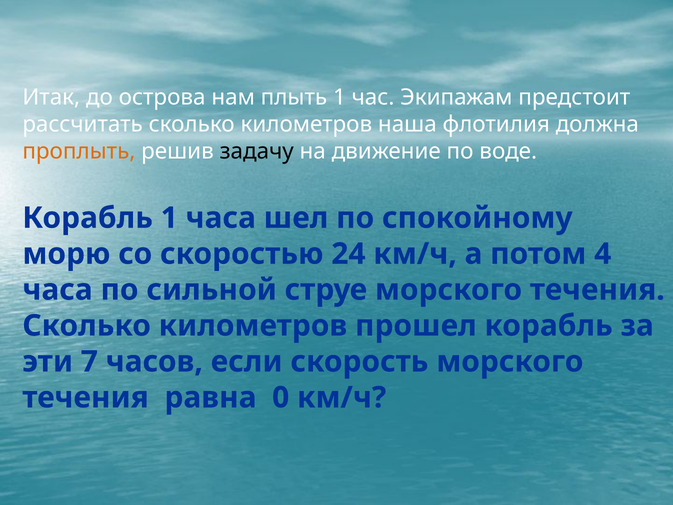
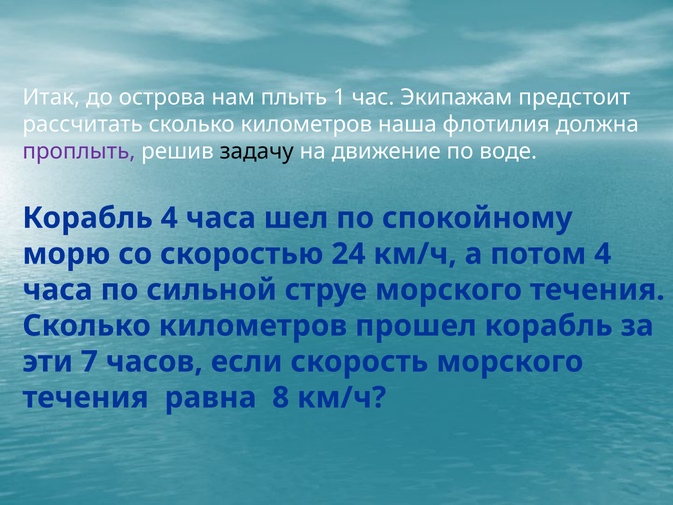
проплыть colour: orange -> purple (79, 151)
Корабль 1: 1 -> 4 (169, 218)
0: 0 -> 8 (281, 397)
